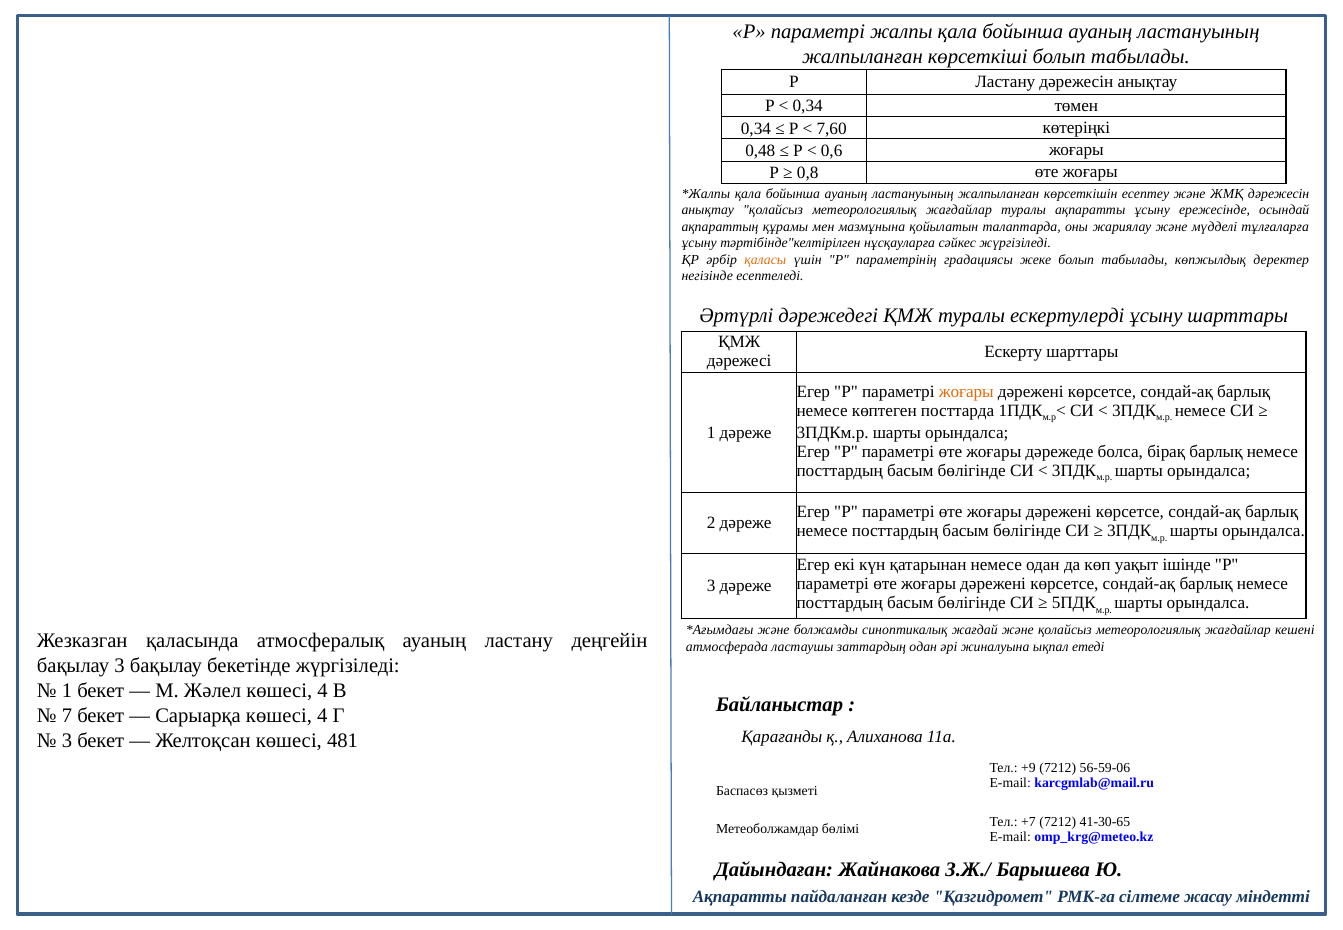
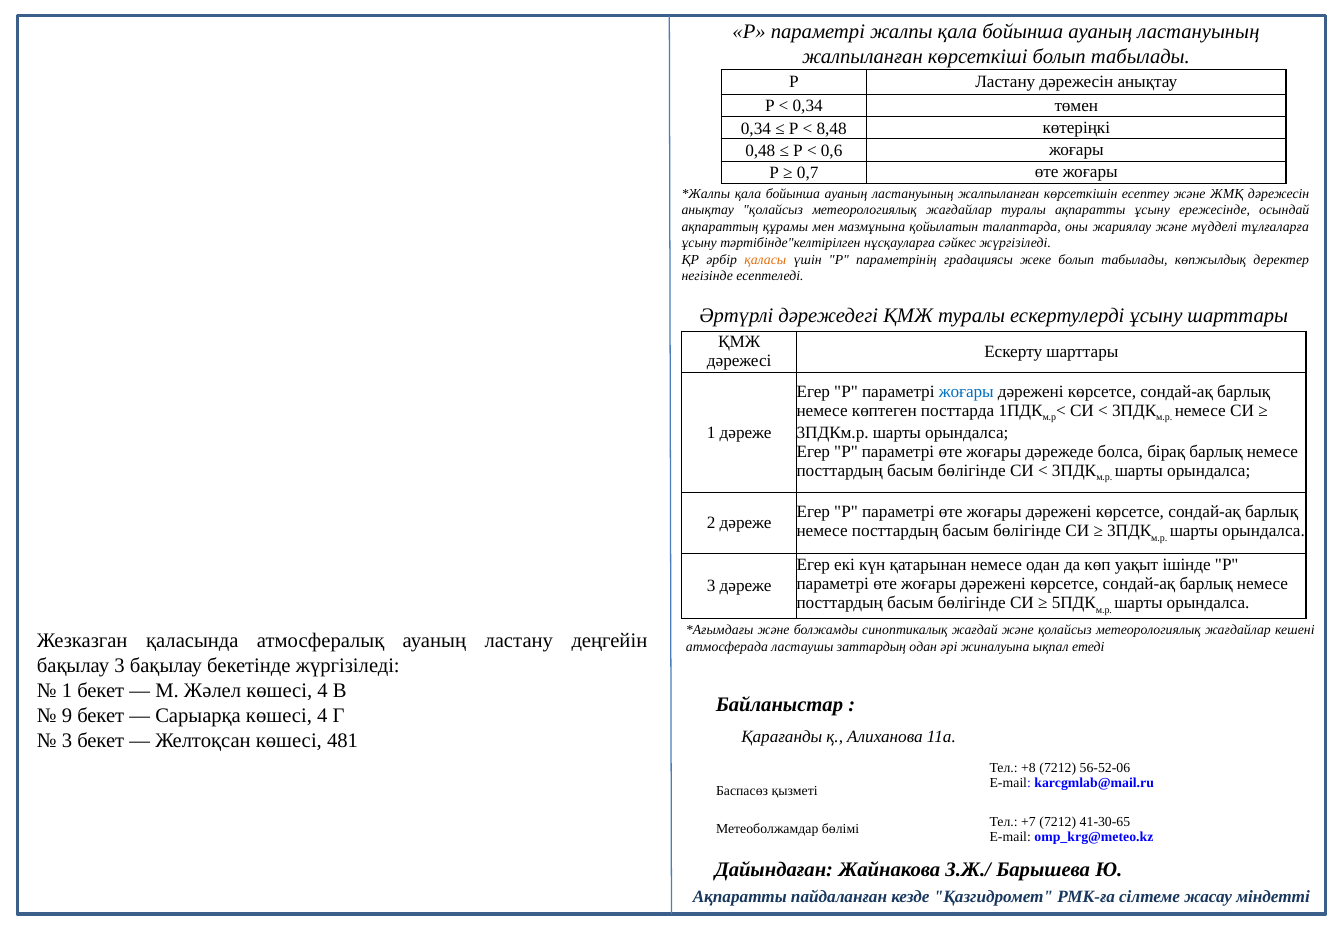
7,60: 7,60 -> 8,48 (832, 128)
0,8: 0,8 -> 0,7 (808, 173)
жоғары colour: orange -> blue (966, 392)
7: 7 -> 9 (67, 715)
+9: +9 -> +8 (1028, 768)
56-59-06: 56-59-06 -> 56-52-06 (1105, 768)
